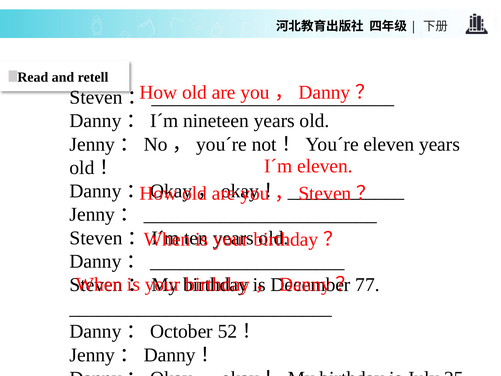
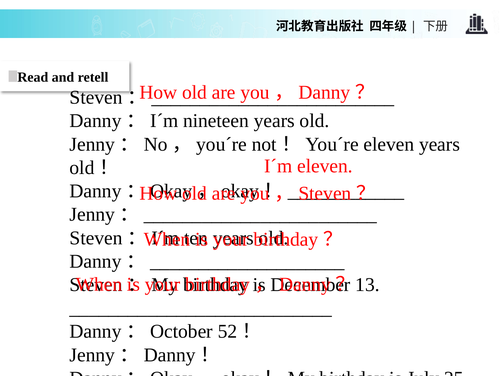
77: 77 -> 13 (367, 285)
